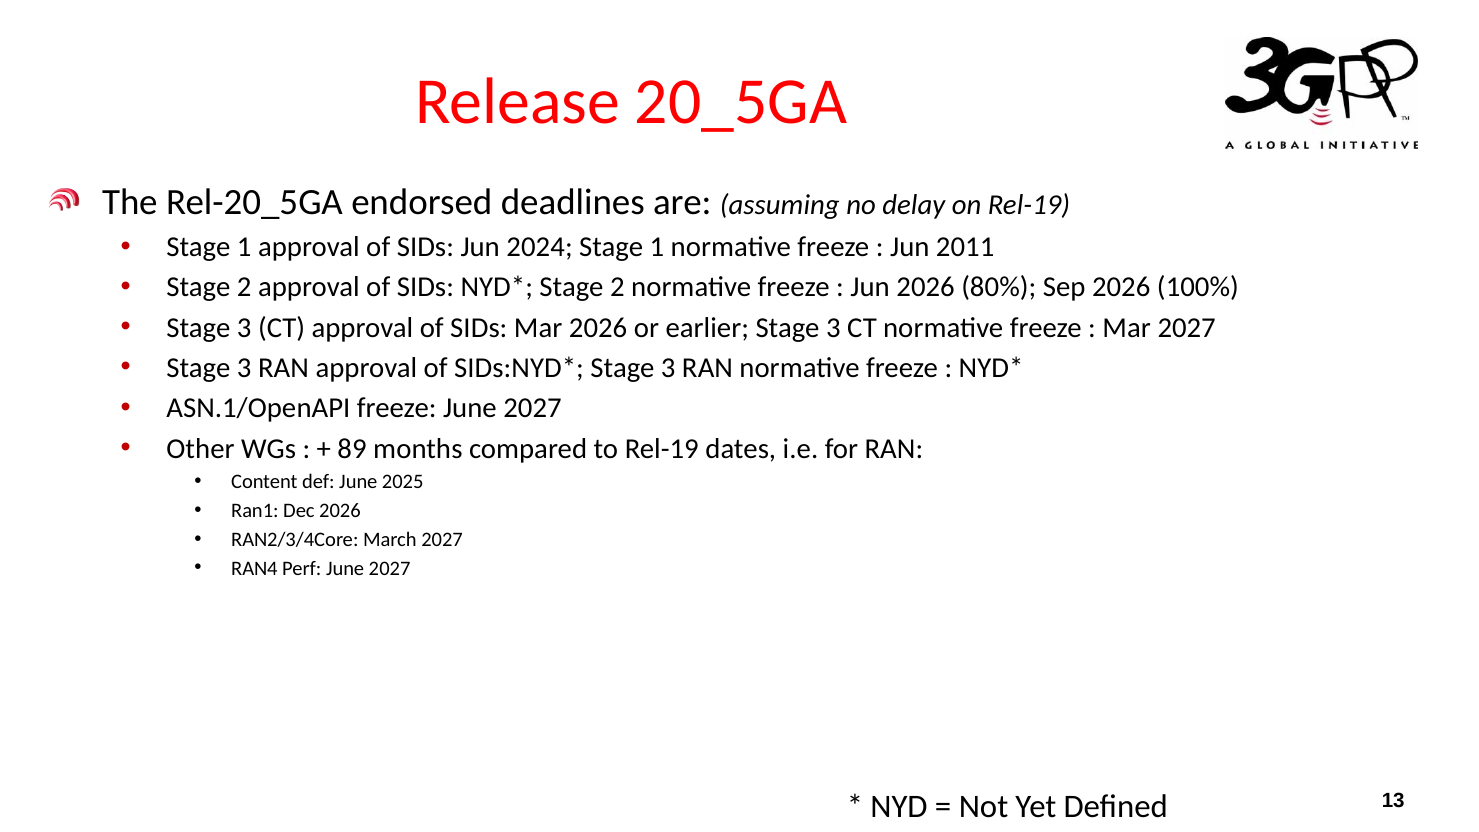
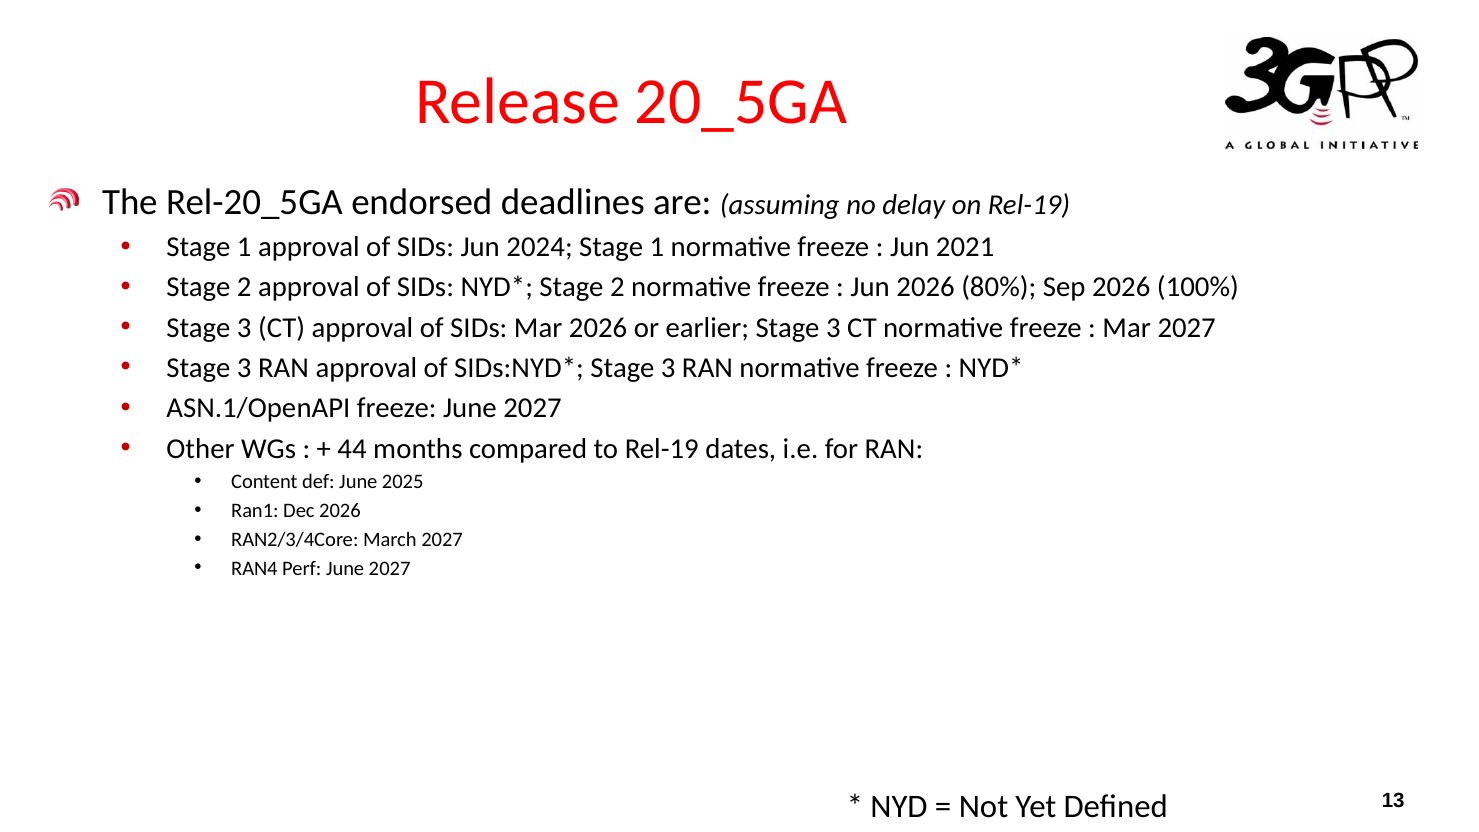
2011: 2011 -> 2021 (965, 247)
89: 89 -> 44 (352, 449)
